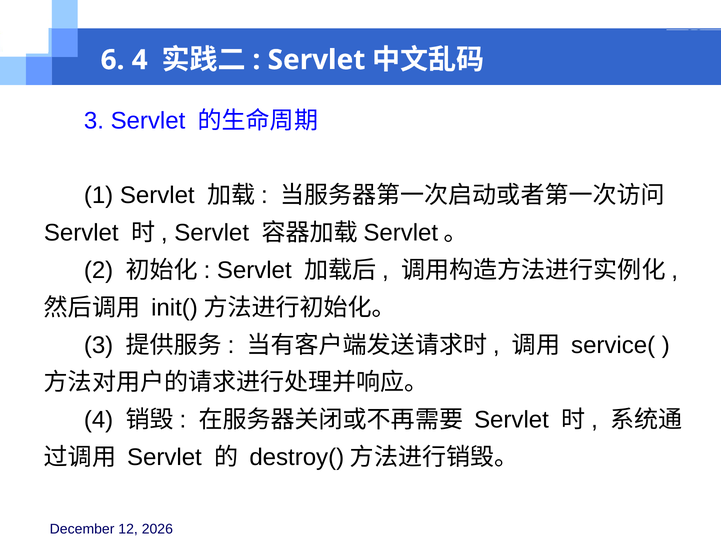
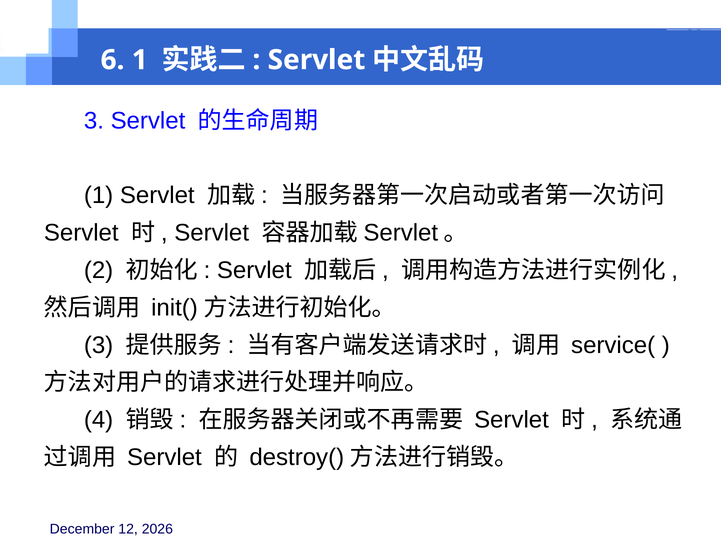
6 4: 4 -> 1 (140, 60)
